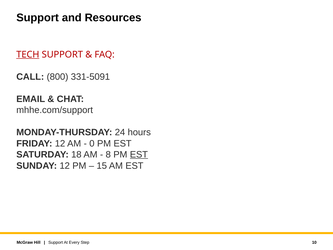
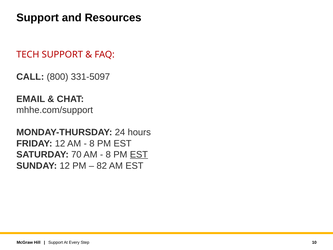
TECH underline: present -> none (28, 54)
331-5091: 331-5091 -> 331-5097 (90, 77)
0: 0 -> 8 (92, 143)
18: 18 -> 70 (76, 154)
15: 15 -> 82 (102, 166)
